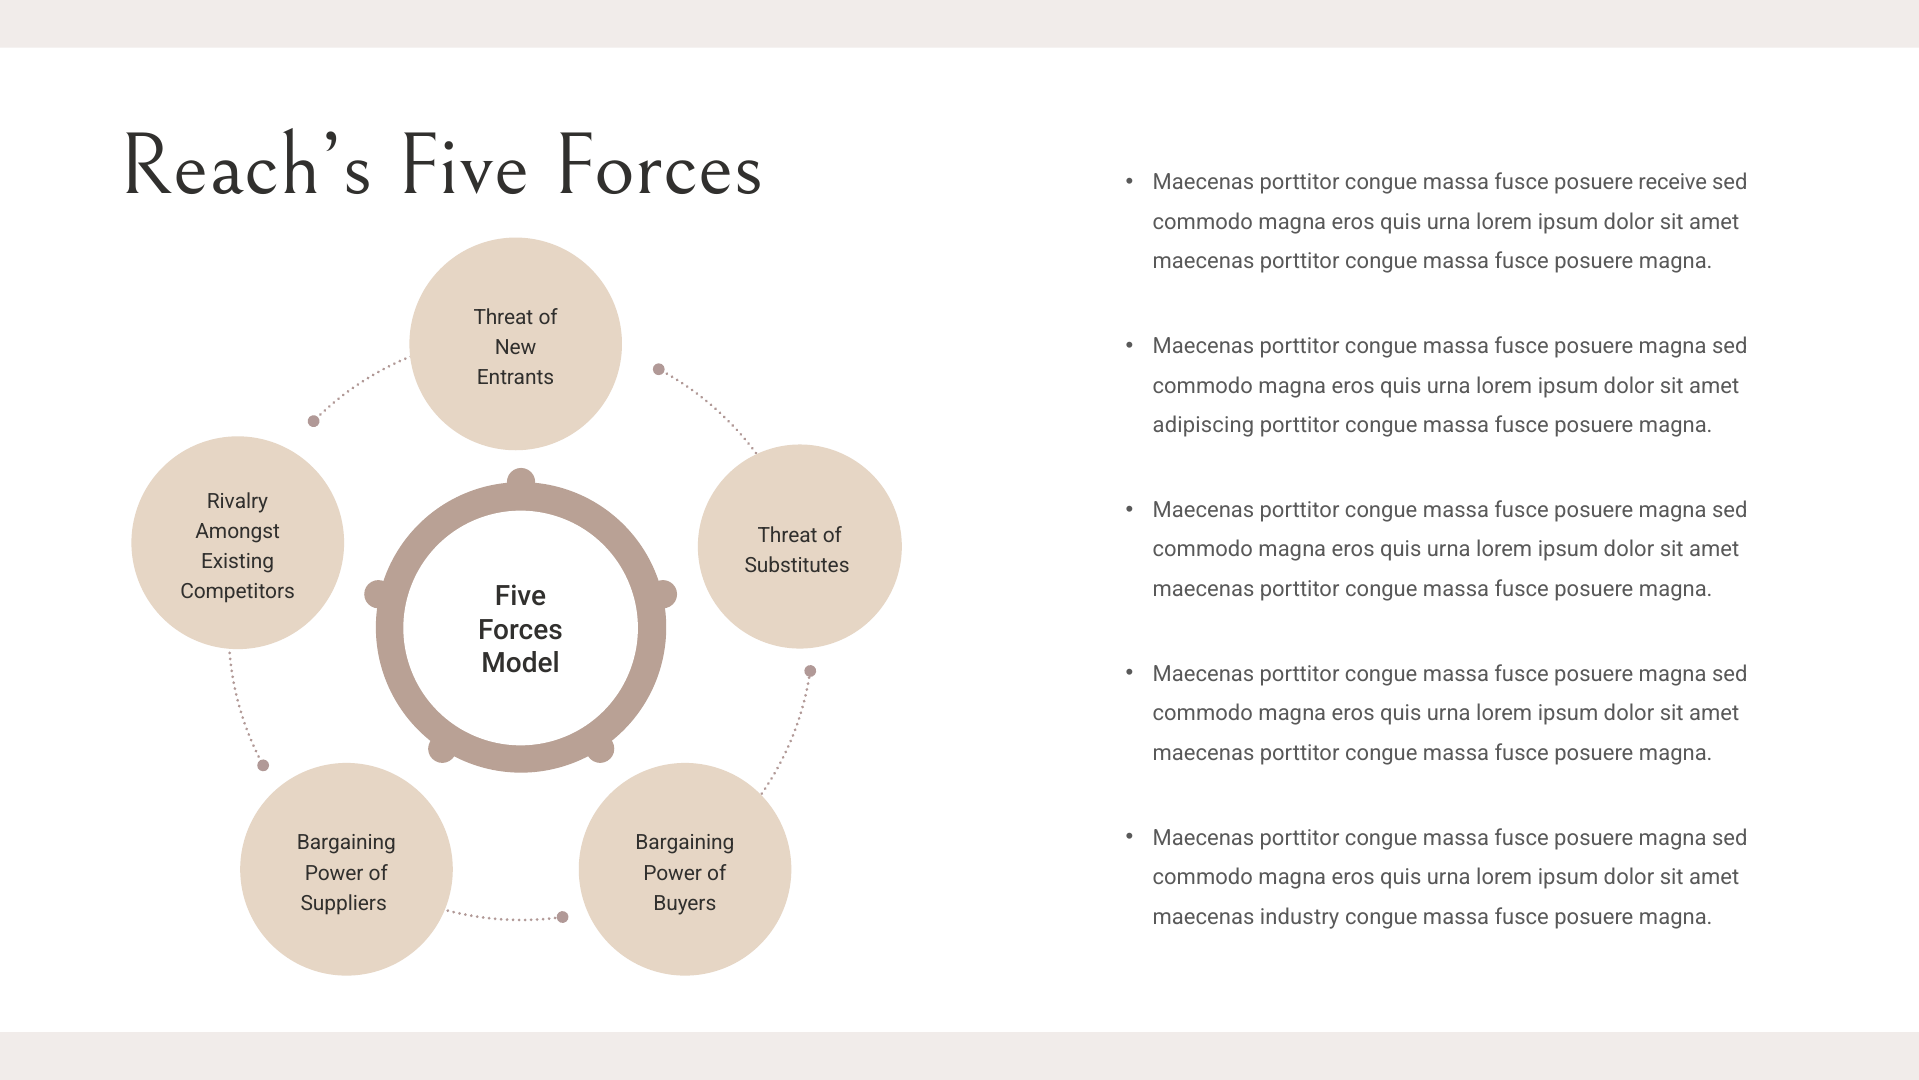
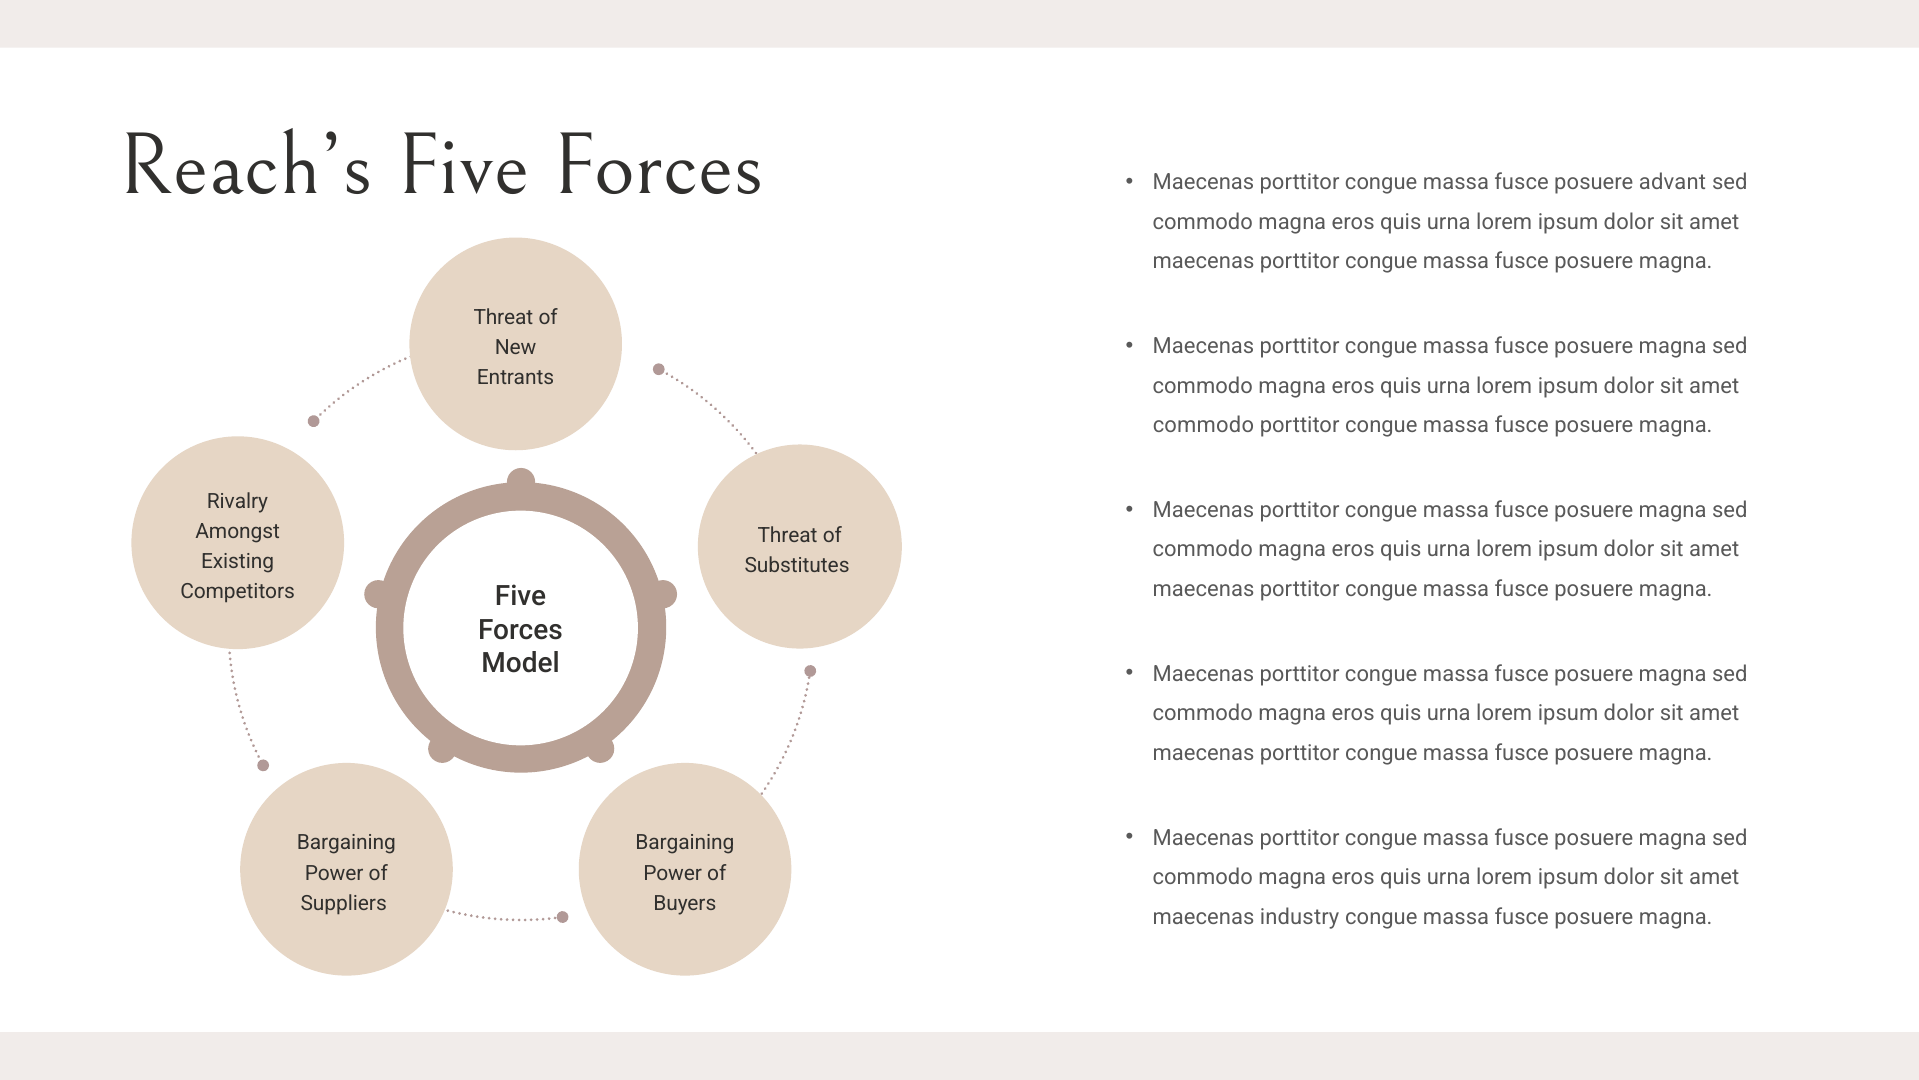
receive: receive -> advant (1673, 182)
adipiscing: adipiscing -> commodo (1203, 425)
